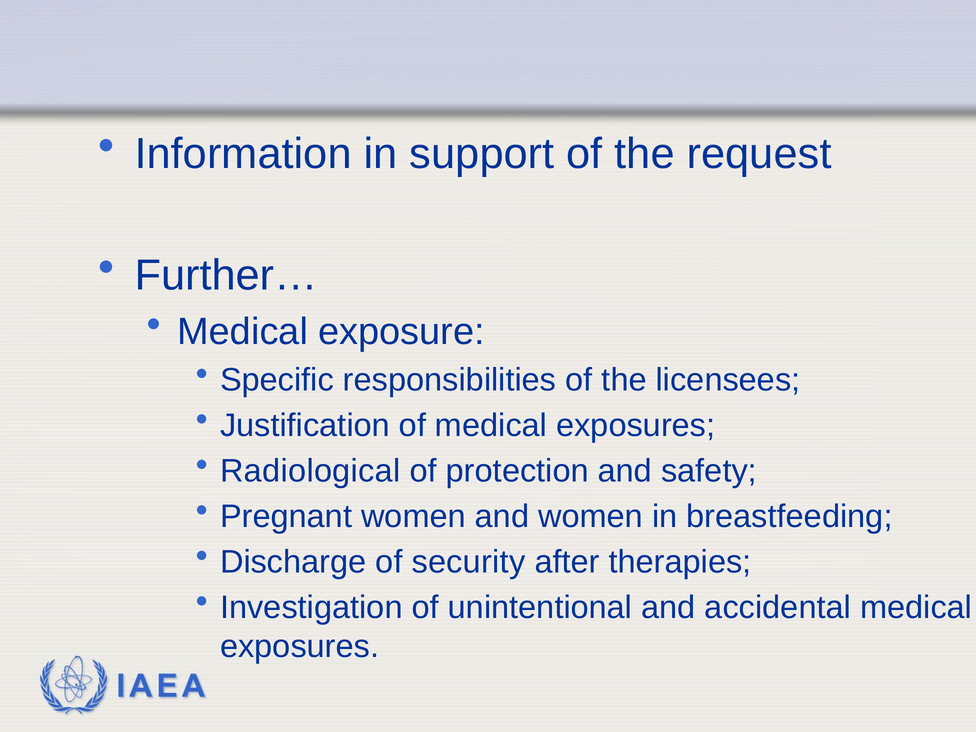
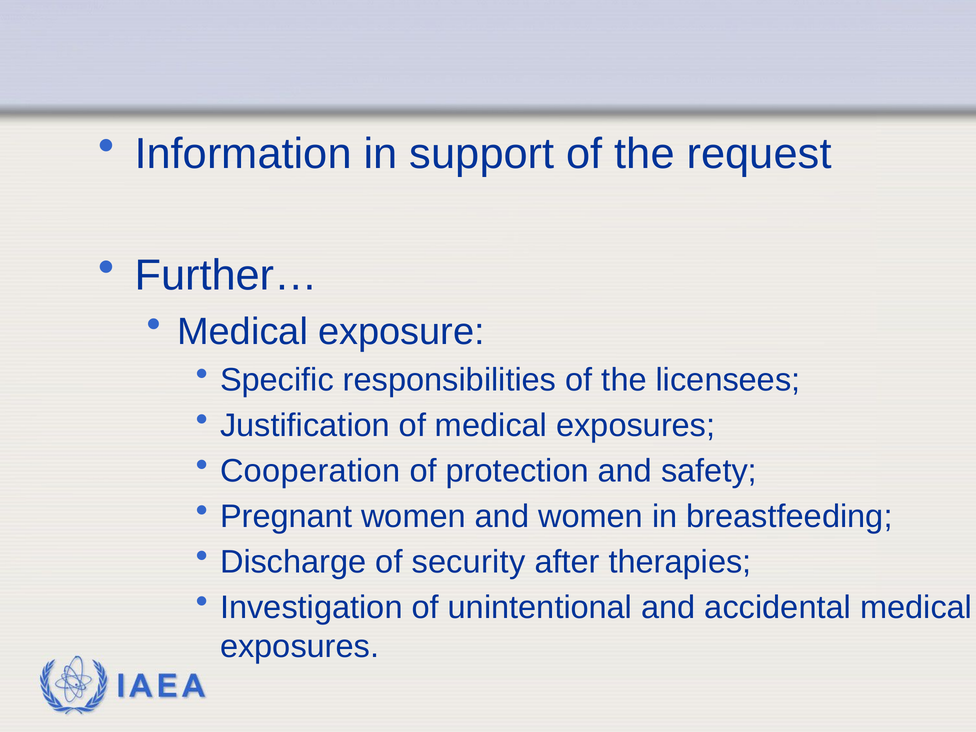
Radiological: Radiological -> Cooperation (310, 471)
